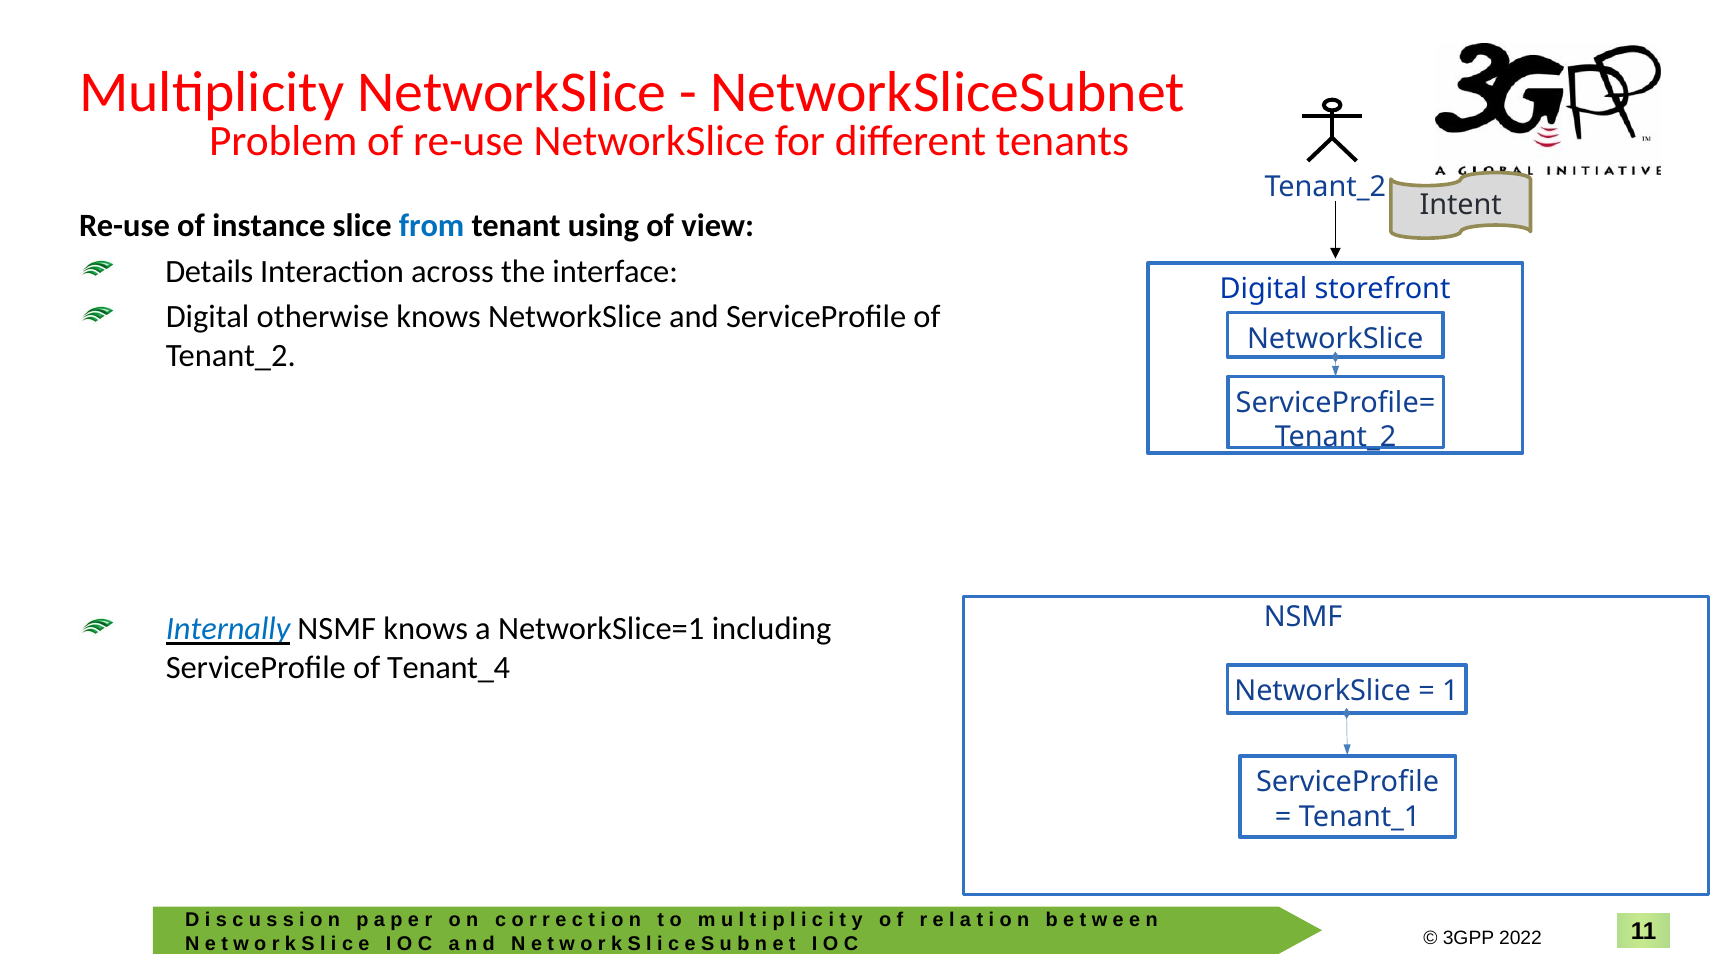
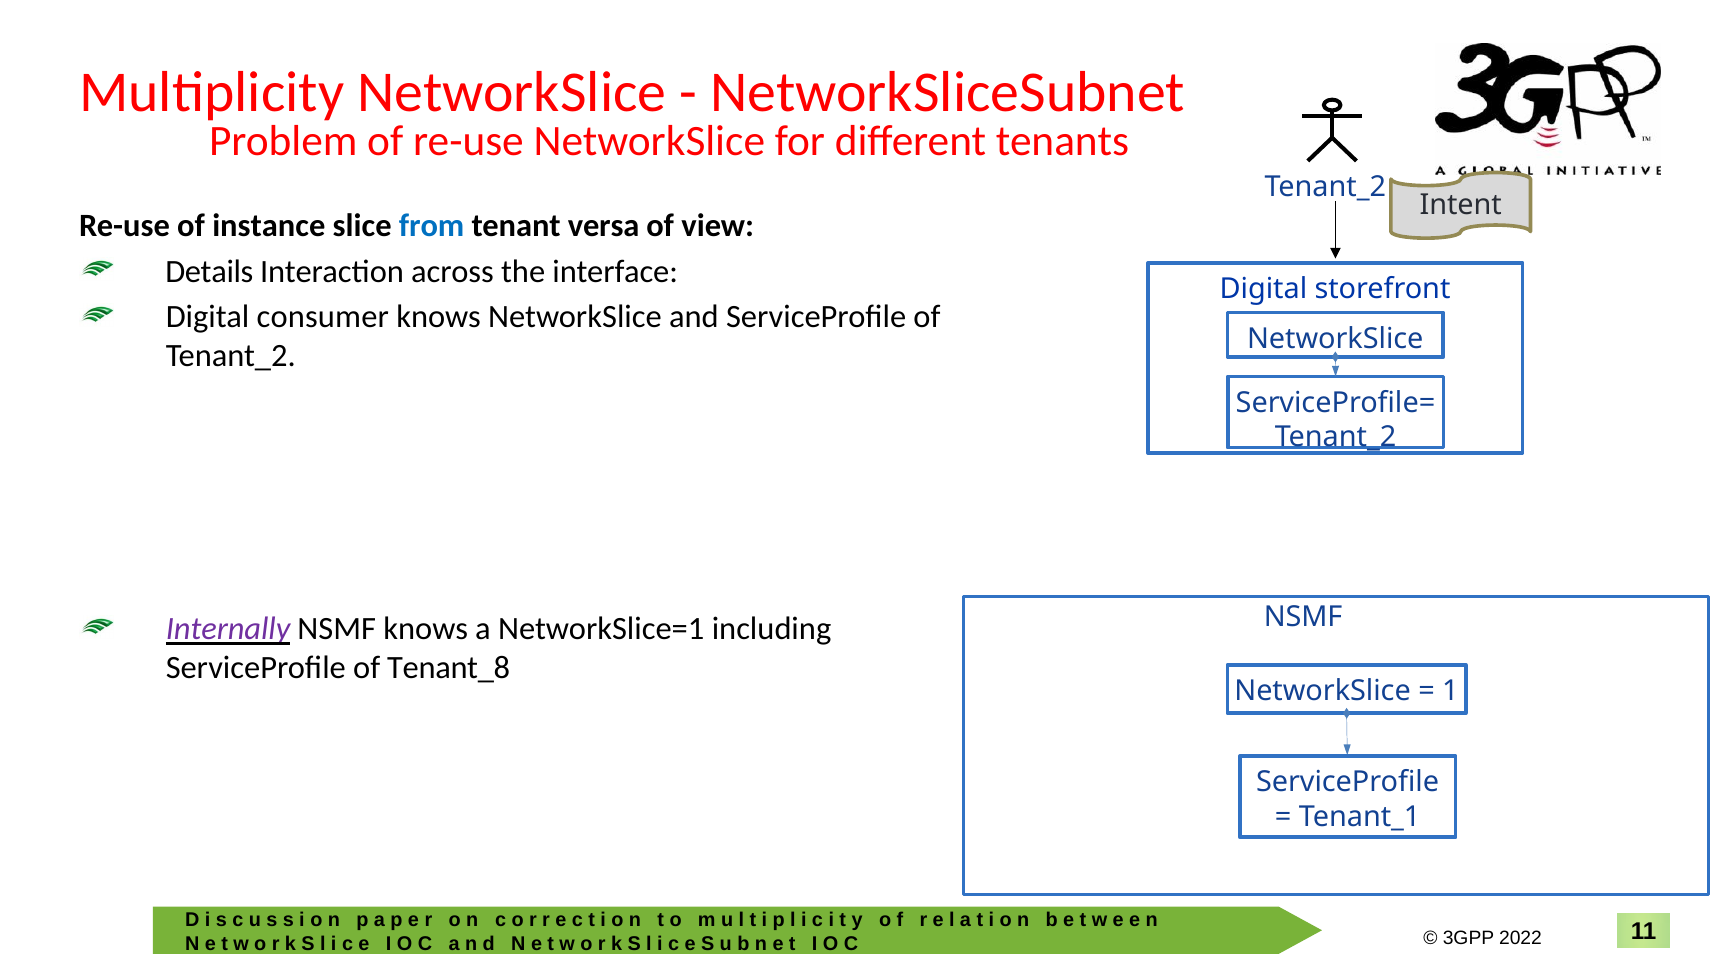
using: using -> versa (604, 226)
otherwise: otherwise -> consumer (323, 317)
Internally colour: blue -> purple (228, 629)
Tenant_4: Tenant_4 -> Tenant_8 (449, 668)
